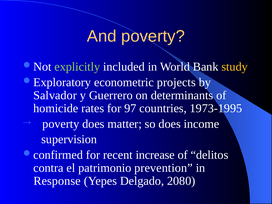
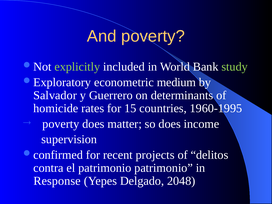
study colour: yellow -> light green (235, 67)
projects: projects -> medium (176, 82)
97: 97 -> 15 (130, 108)
1973-1995: 1973-1995 -> 1960-1995 (216, 108)
increase: increase -> projects (155, 155)
patrimonio prevention: prevention -> patrimonio (164, 168)
2080: 2080 -> 2048 (181, 181)
